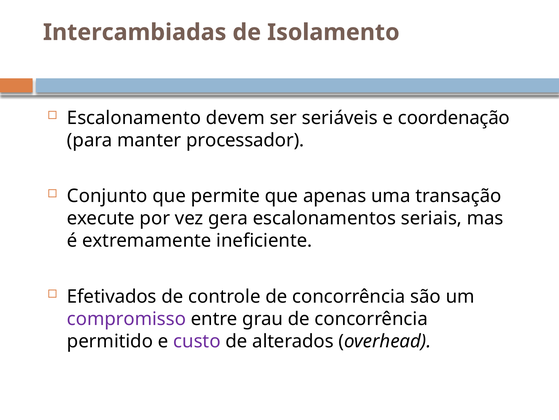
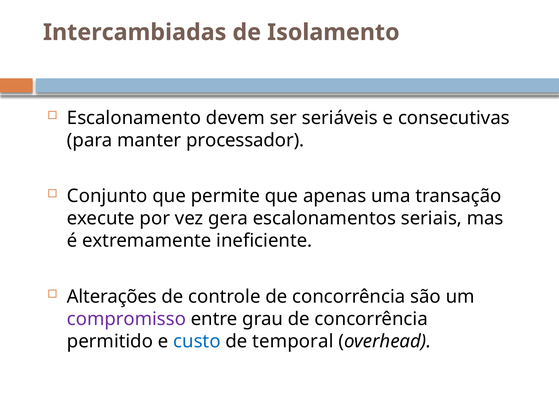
coordenação: coordenação -> consecutivas (454, 118)
Efetivados: Efetivados -> Alterações (112, 296)
custo colour: purple -> blue (197, 341)
alterados: alterados -> temporal (293, 341)
